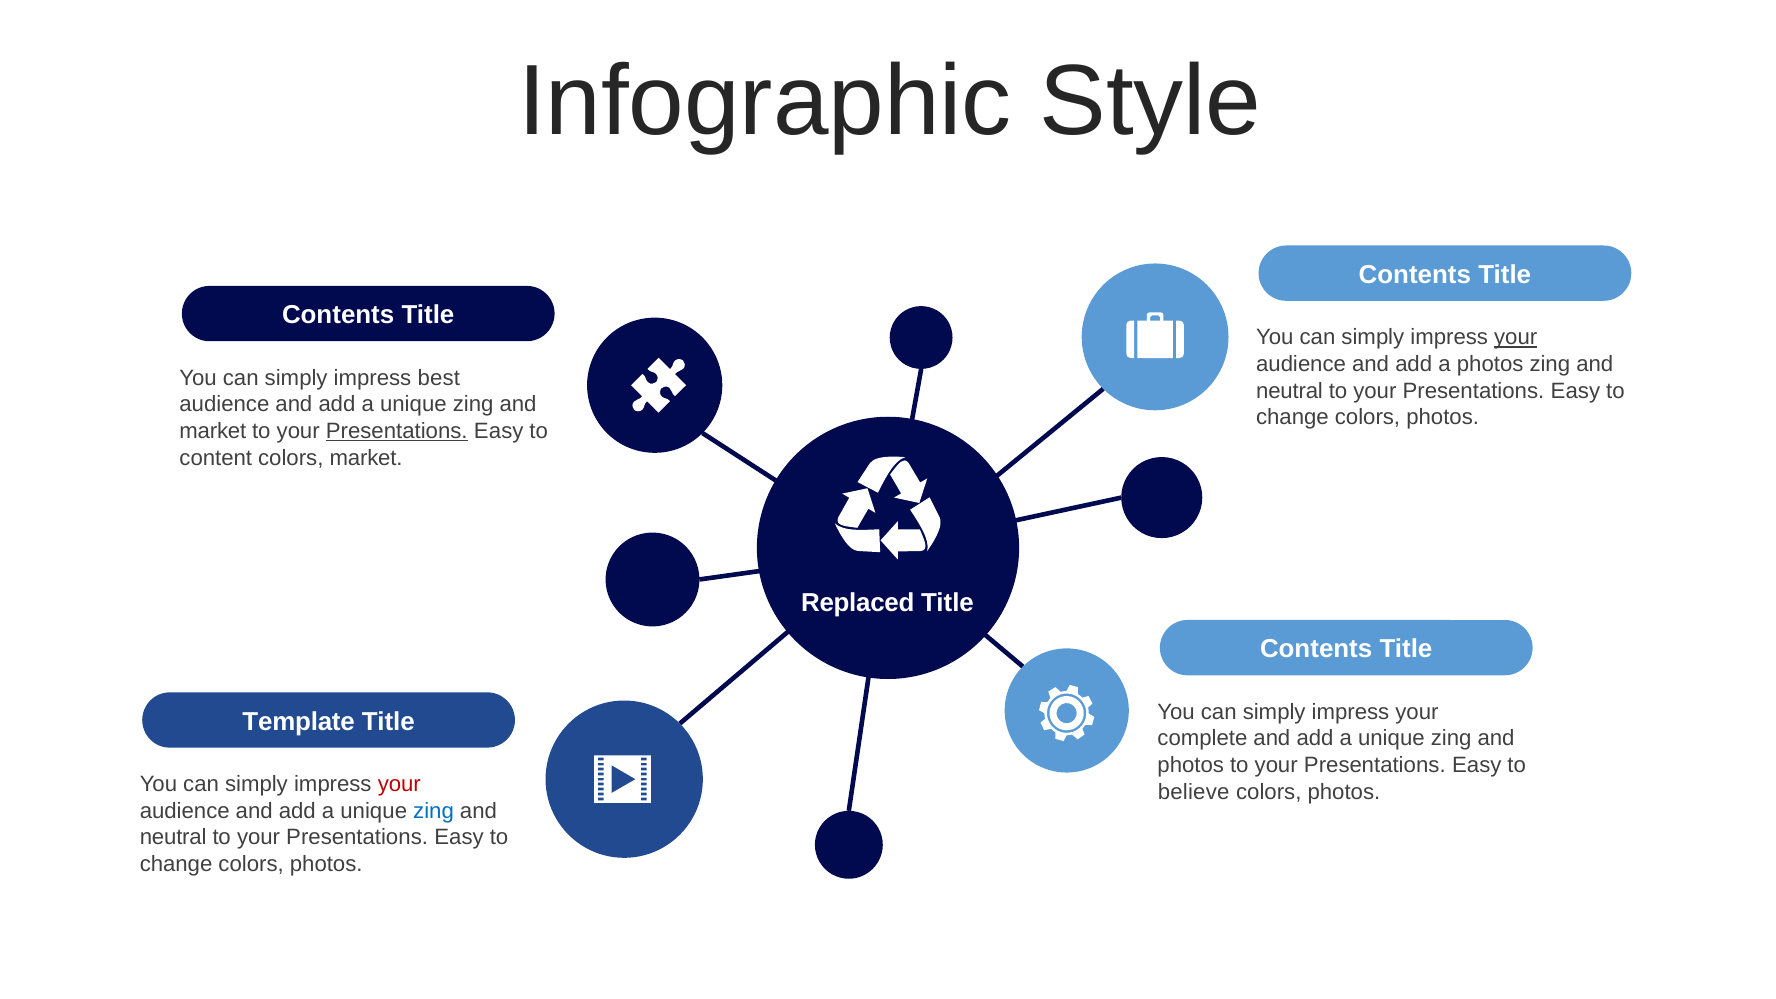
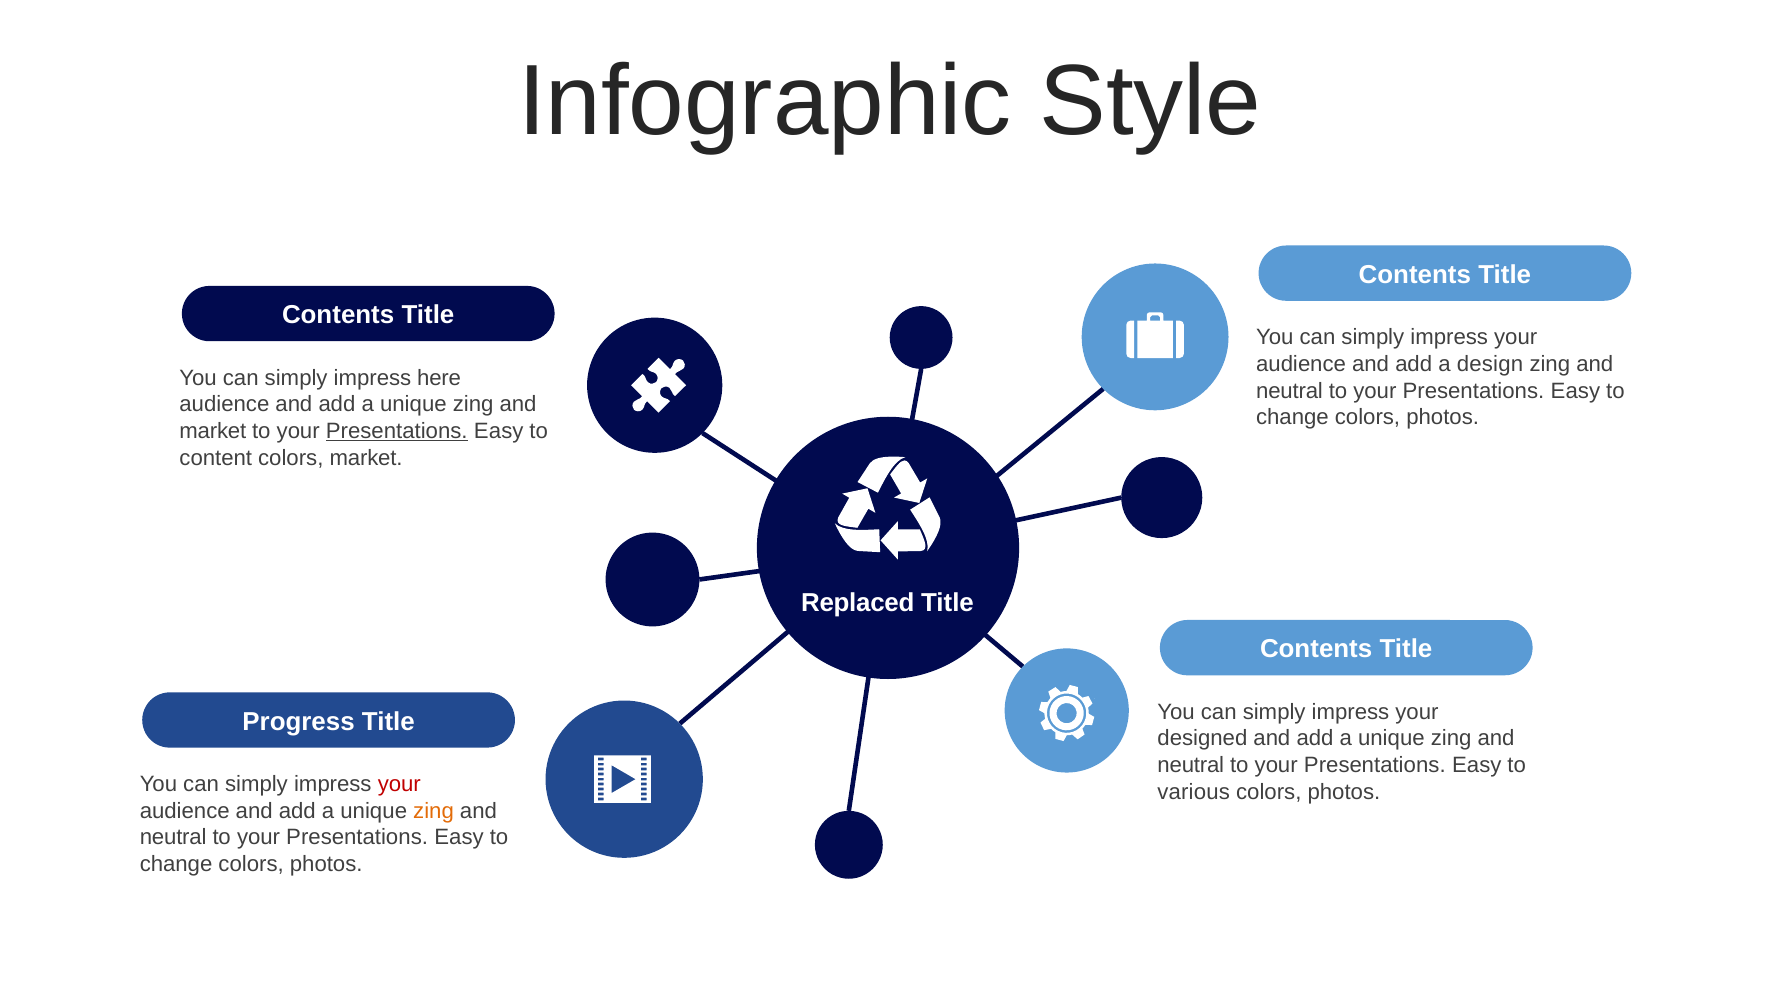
your underline: present -> none (1516, 337)
a photos: photos -> design (1490, 364)
best: best -> here (439, 378)
Template: Template -> Progress (299, 721)
complete: complete -> designed (1202, 739)
photos: photos -> neutral (1191, 765)
believe: believe -> various (1194, 792)
zing colour: blue -> orange (434, 811)
